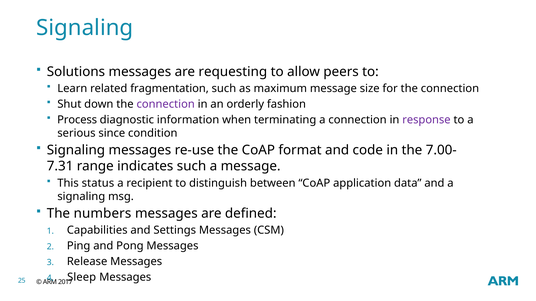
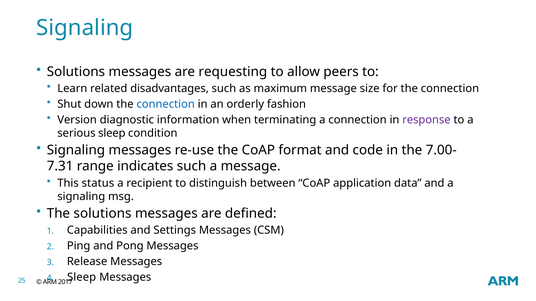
fragmentation: fragmentation -> disadvantages (170, 89)
connection colour: purple -> blue (166, 104)
Process: Process -> Version (77, 120)
serious since: since -> sleep (112, 133)
The numbers: numbers -> solutions (103, 214)
